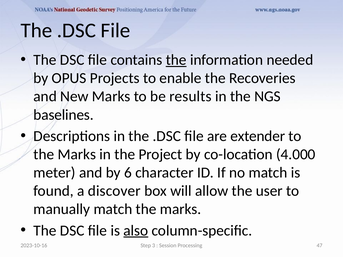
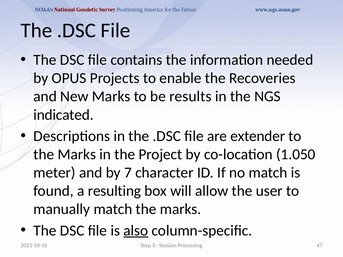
the underline: present -> none (176, 60)
baselines: baselines -> indicated (64, 115)
4.000: 4.000 -> 1.050 (296, 154)
6: 6 -> 7 (128, 173)
discover: discover -> resulting (114, 191)
